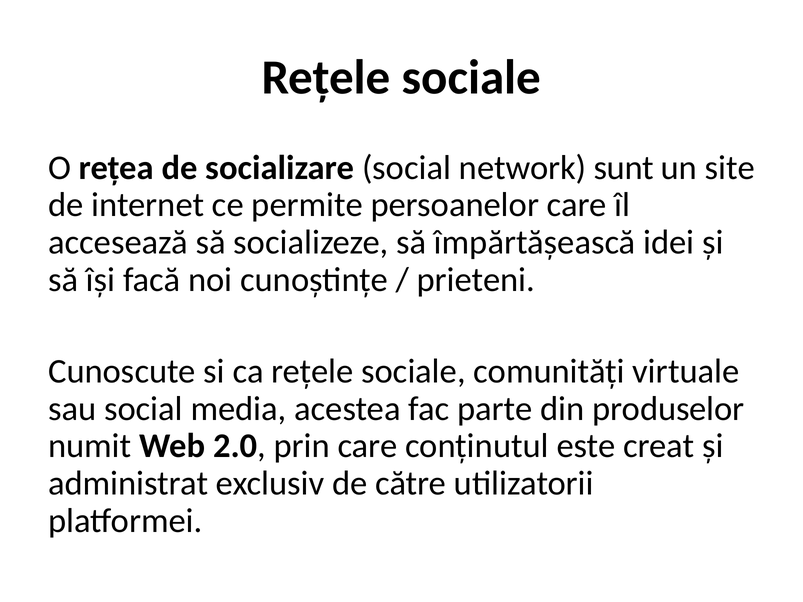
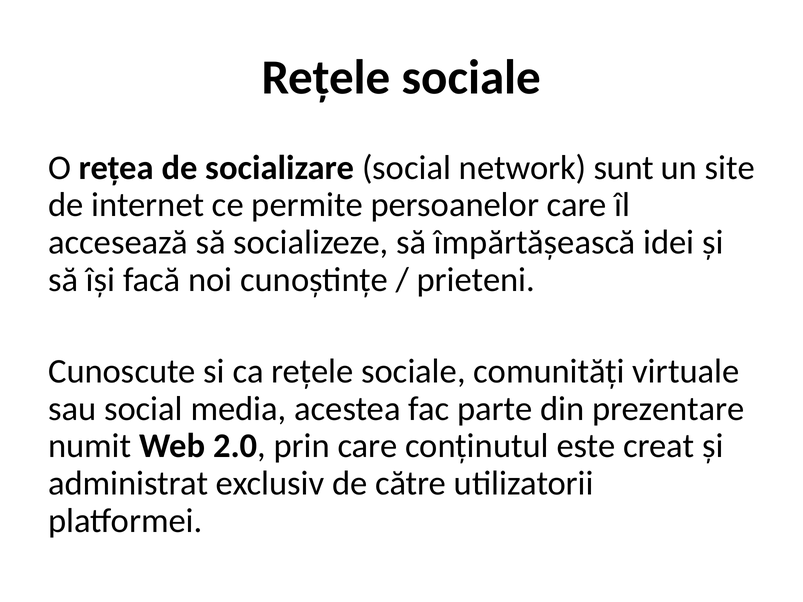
produselor: produselor -> prezentare (668, 409)
